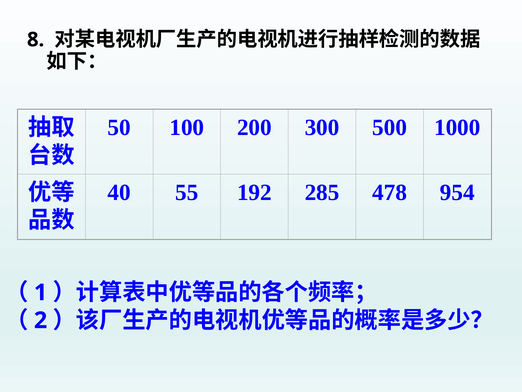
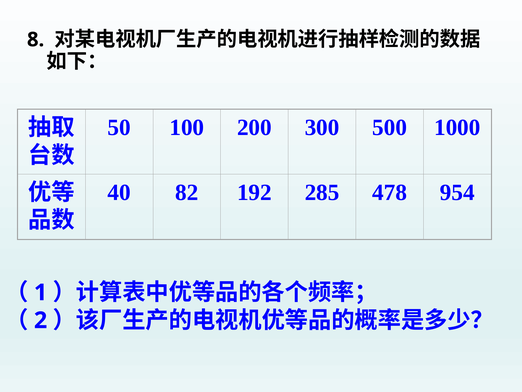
55: 55 -> 82 (187, 192)
